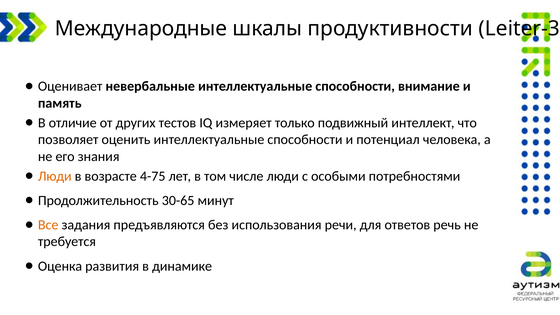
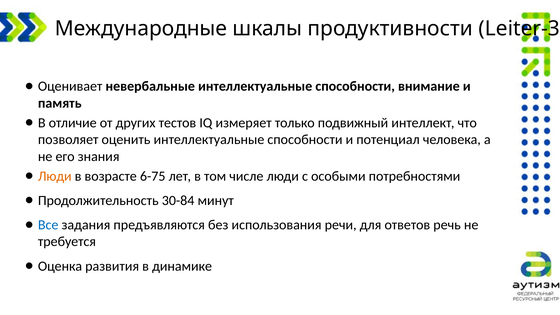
4-75: 4-75 -> 6-75 (153, 176)
30-65: 30-65 -> 30-84 (178, 201)
Все colour: orange -> blue (48, 225)
